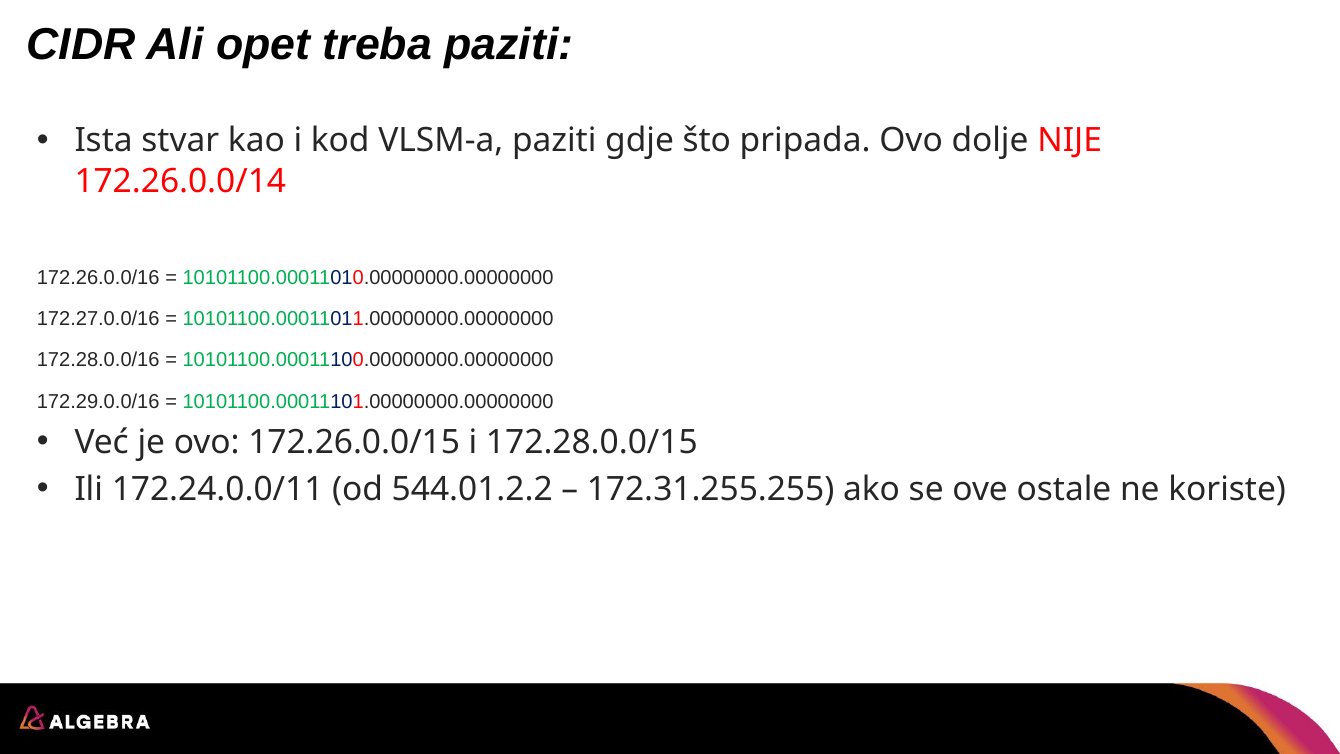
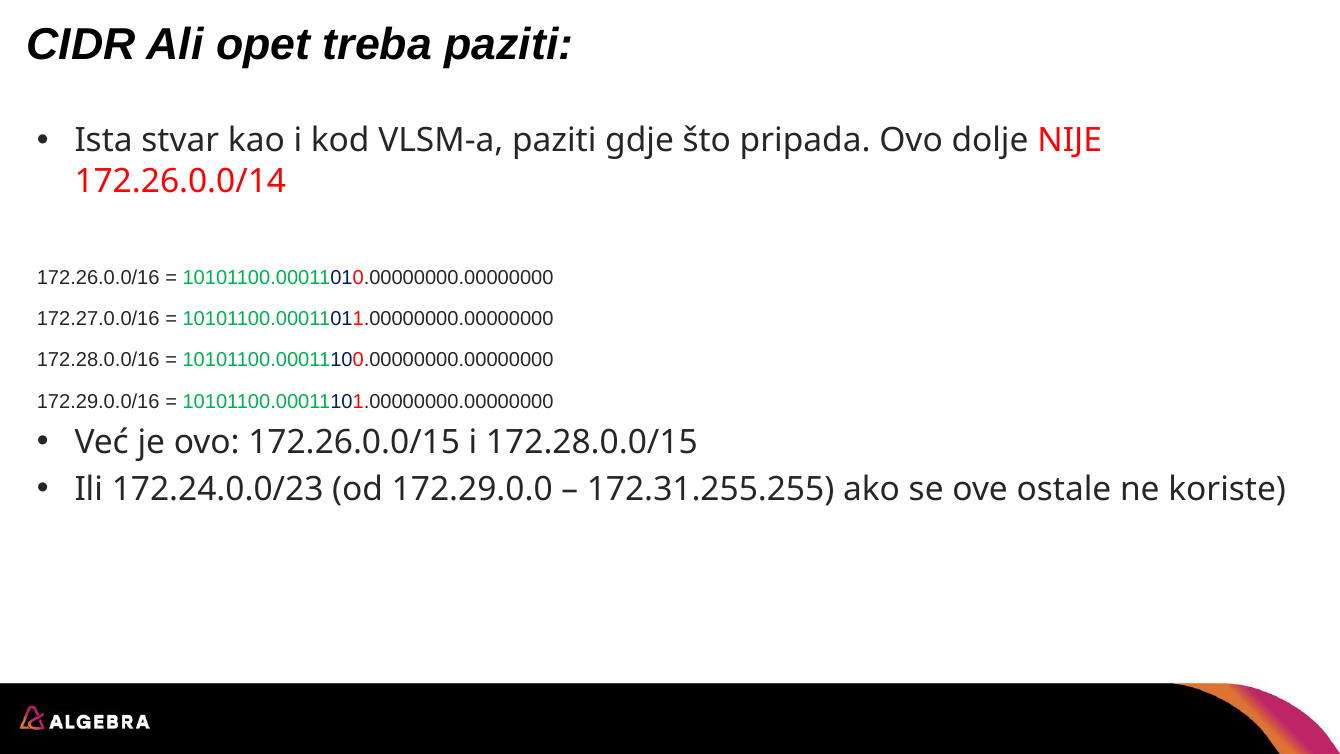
172.24.0.0/11: 172.24.0.0/11 -> 172.24.0.0/23 (218, 489)
544.01.2.2: 544.01.2.2 -> 172.29.0.0 (472, 489)
